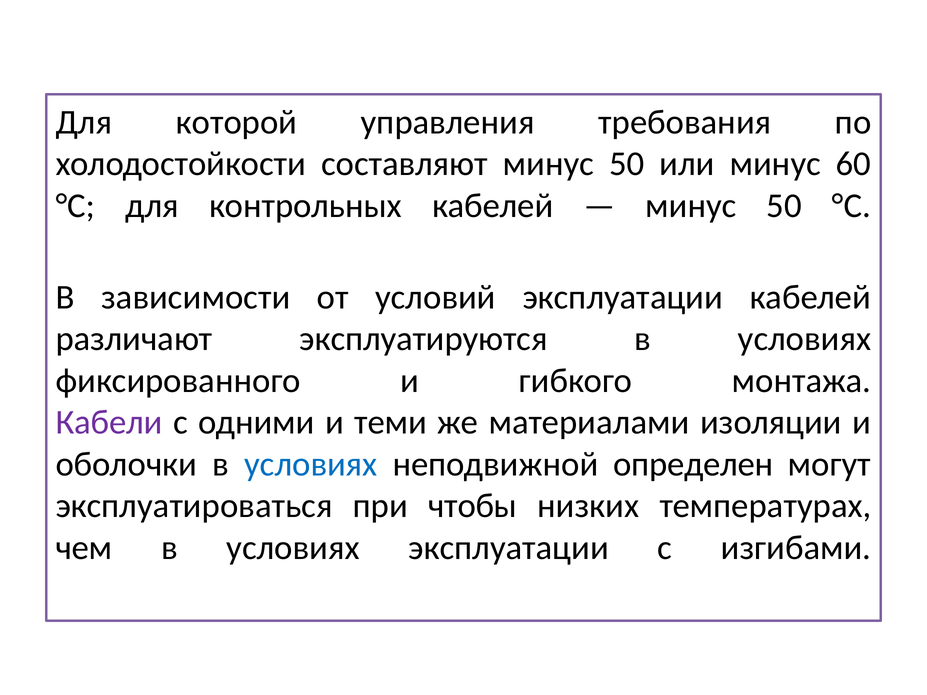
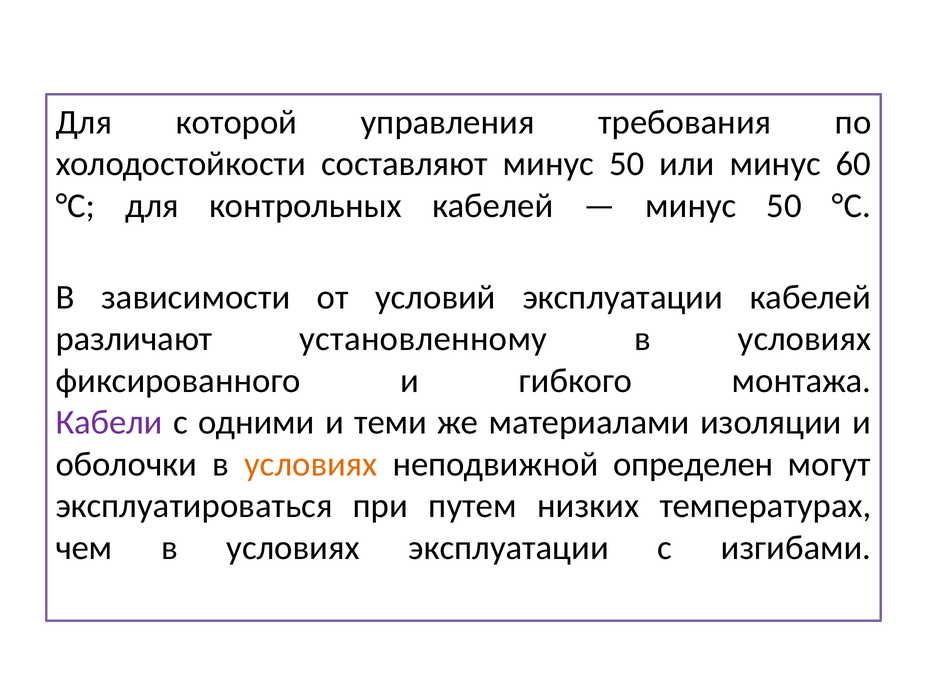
эксплуатируются: эксплуатируются -> установленному (423, 339)
условиях colour: blue -> orange (311, 464)
чтобы: чтобы -> путем (473, 506)
